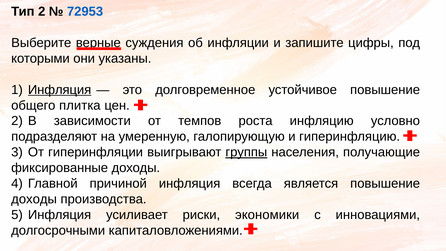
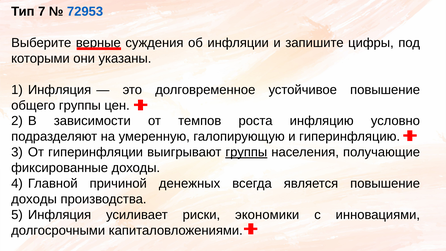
Тип 2: 2 -> 7 (42, 12)
Инфляция underline: present -> none (60, 90)
общего плитка: плитка -> группы (80, 105)
причиной инфляция: инфляция -> денежных (190, 183)
